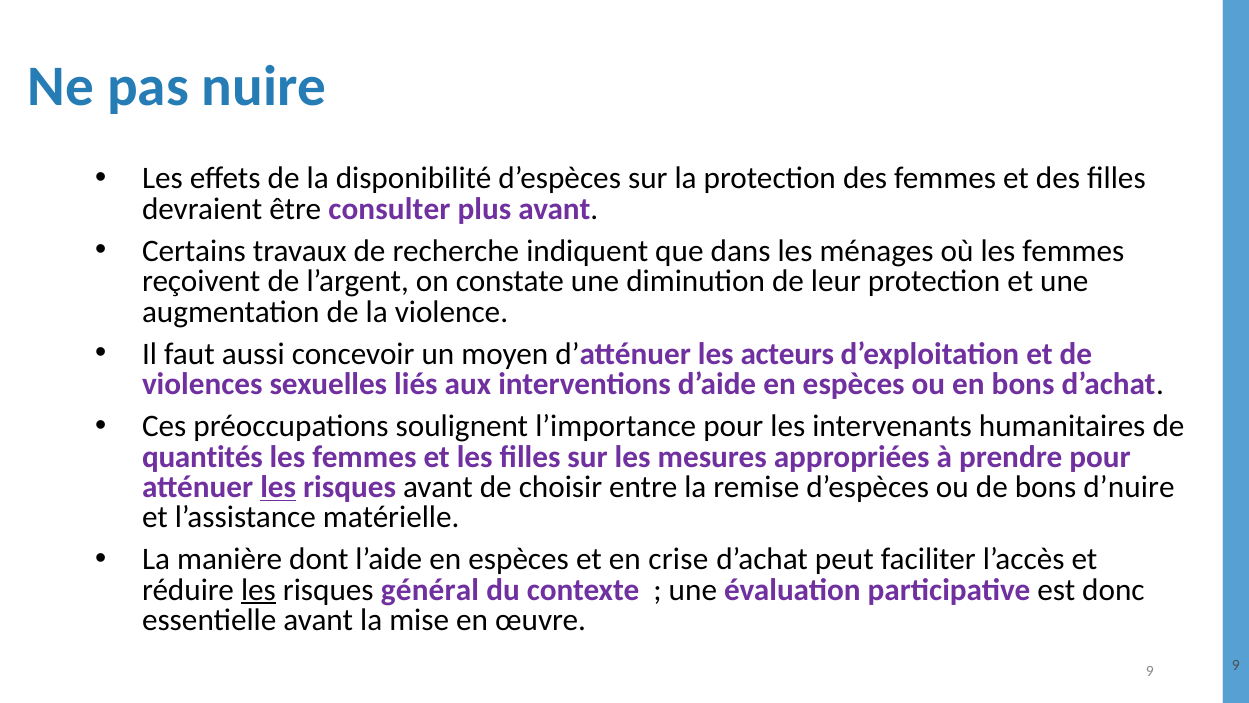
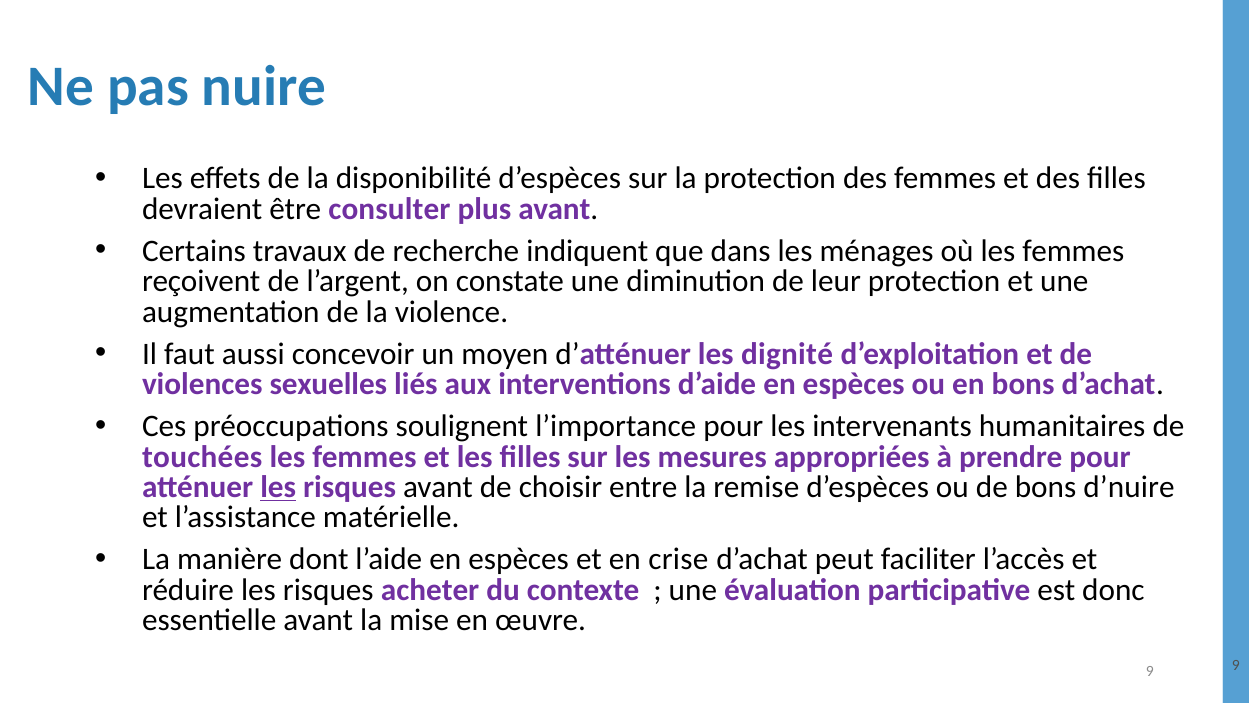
acteurs: acteurs -> dignité (787, 354)
quantités: quantités -> touchées (202, 456)
les underline: present -> none (258, 590)
général: général -> acheter (430, 590)
